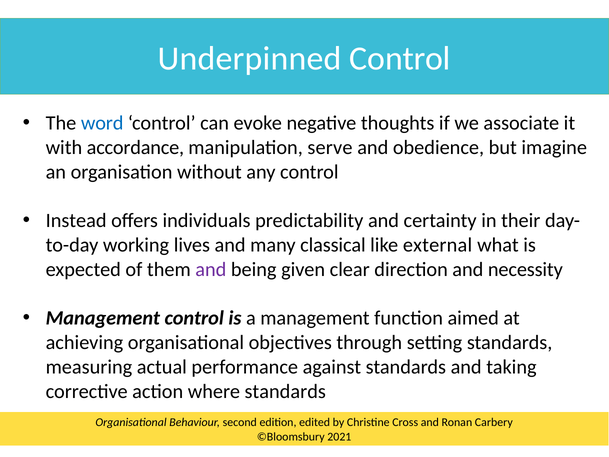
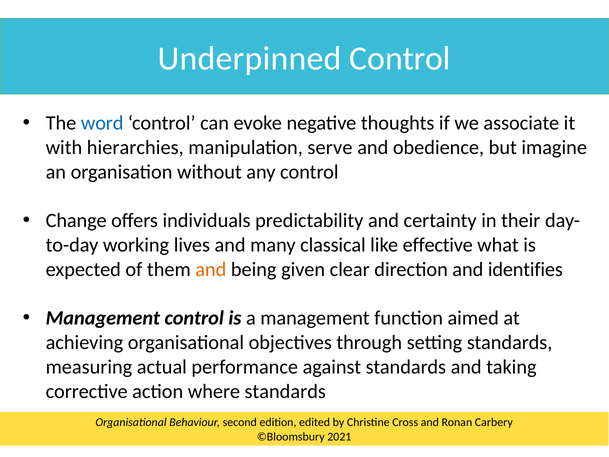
accordance: accordance -> hierarchies (135, 148)
Instead: Instead -> Change (76, 221)
external: external -> effective (438, 245)
and colour: purple -> orange (211, 269)
necessity: necessity -> identifies (525, 269)
